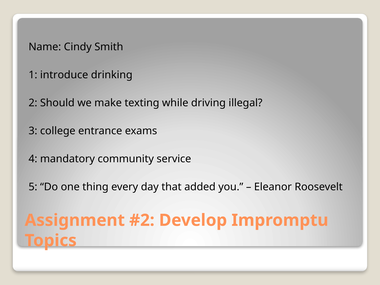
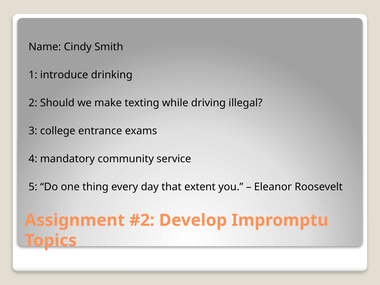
added: added -> extent (200, 187)
